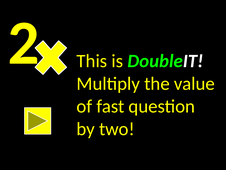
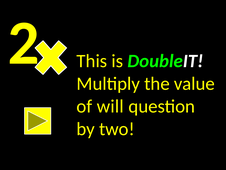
fast: fast -> will (110, 106)
